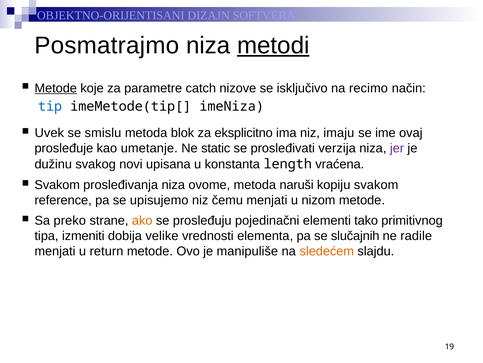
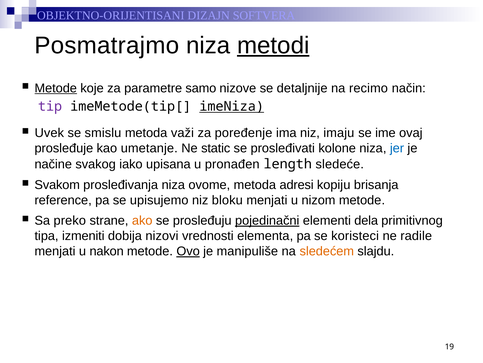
catch: catch -> samo (201, 88)
isključivo: isključivo -> detaljnije (302, 88)
tip colour: blue -> purple (50, 106)
imeNiza underline: none -> present (232, 106)
blok: blok -> važi (182, 133)
eksplicitno: eksplicitno -> poređenje (244, 133)
verzija: verzija -> kolone (337, 148)
jer colour: purple -> blue (397, 148)
dužinu: dužinu -> načine (53, 164)
novi: novi -> iako (131, 164)
konstanta: konstanta -> pronađen (232, 164)
vraćena: vraćena -> sledeće (340, 164)
naruši: naruši -> adresi (297, 185)
kopiju svakom: svakom -> brisanja (376, 185)
čemu: čemu -> bloku (227, 200)
pojedinačni underline: none -> present (267, 220)
tako: tako -> dela (366, 220)
velike: velike -> nizovi (162, 236)
slučajnih: slučajnih -> koristeci (355, 236)
return: return -> nakon (107, 251)
Ovo underline: none -> present (188, 251)
